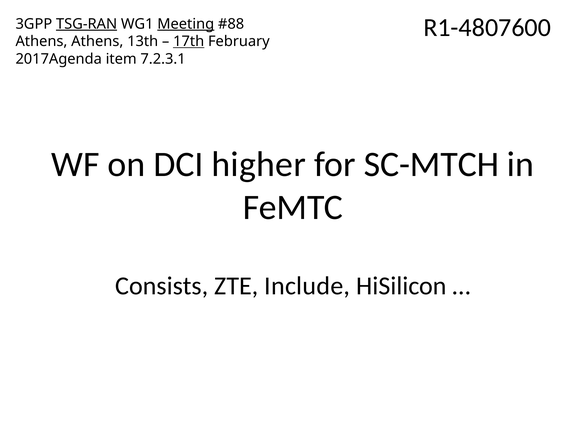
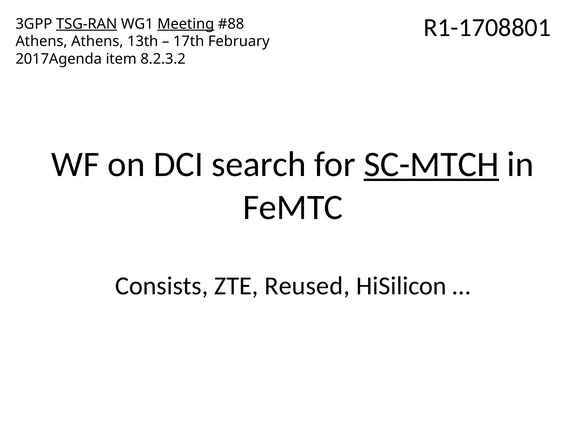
R1-4807600: R1-4807600 -> R1-1708801 (487, 28)
17th underline: present -> none (189, 41)
7.2.3.1: 7.2.3.1 -> 8.2.3.2 (163, 59)
higher: higher -> search (259, 165)
SC-MTCH underline: none -> present (431, 165)
Include: Include -> Reused (307, 286)
